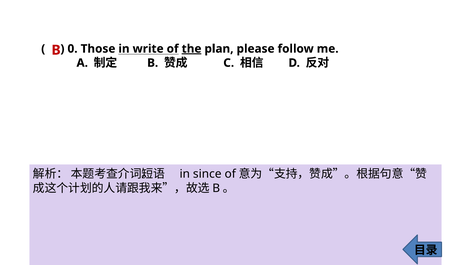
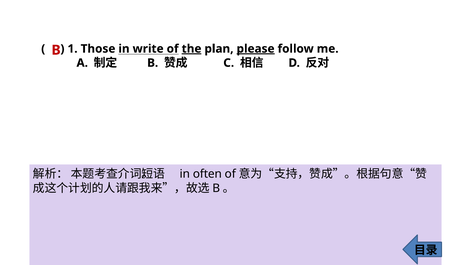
0: 0 -> 1 (73, 49)
please underline: none -> present (256, 49)
since: since -> often (207, 174)
